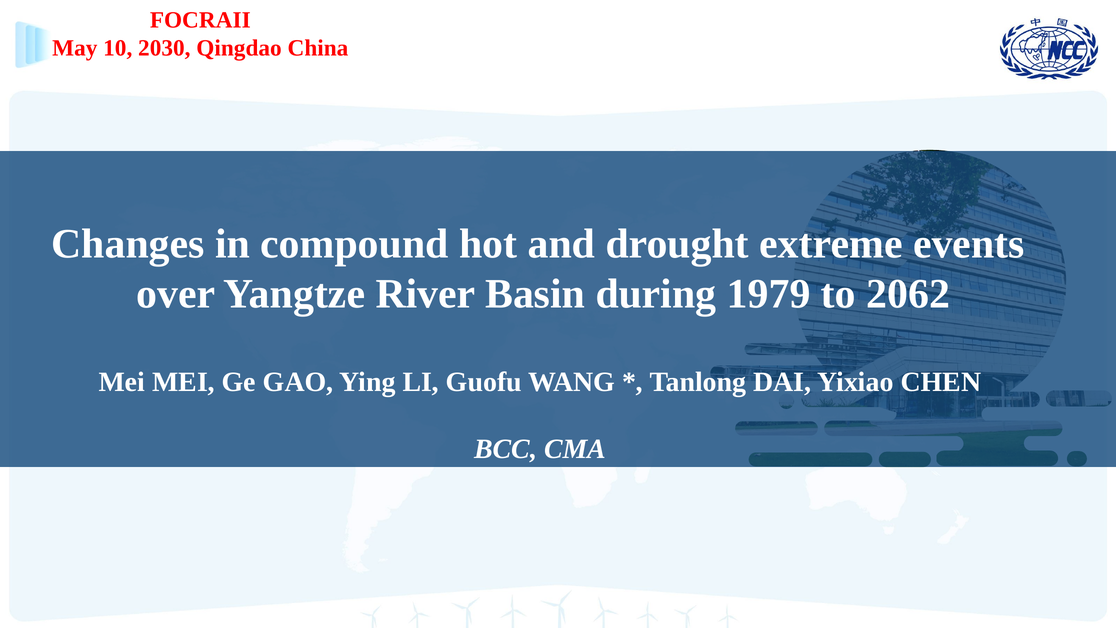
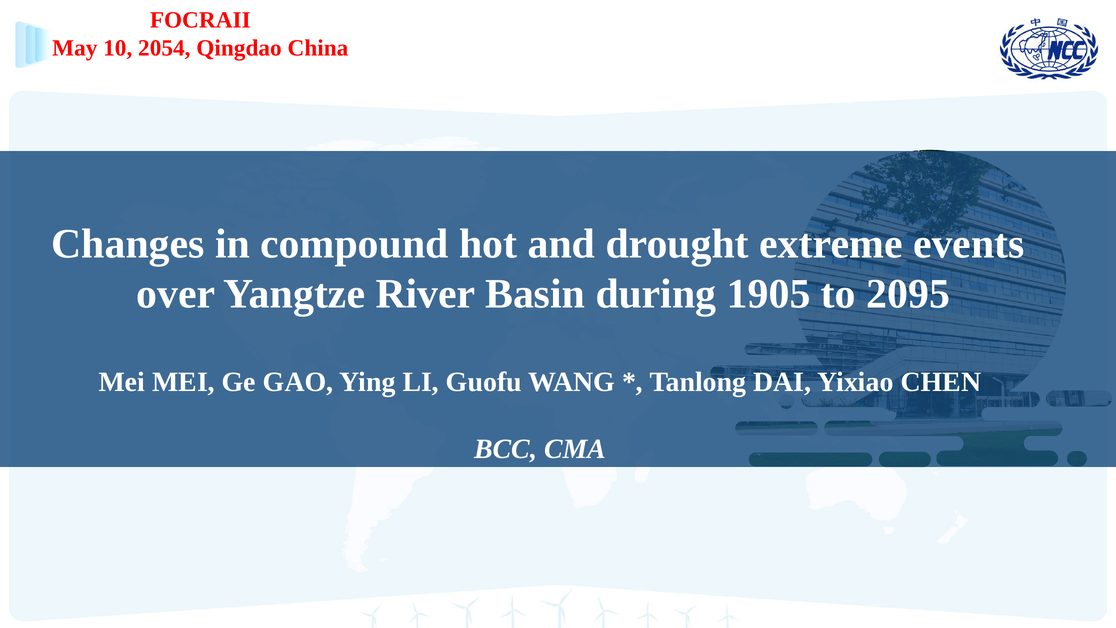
2030: 2030 -> 2054 (164, 48)
1979: 1979 -> 1905 (769, 294)
2062: 2062 -> 2095 (908, 294)
